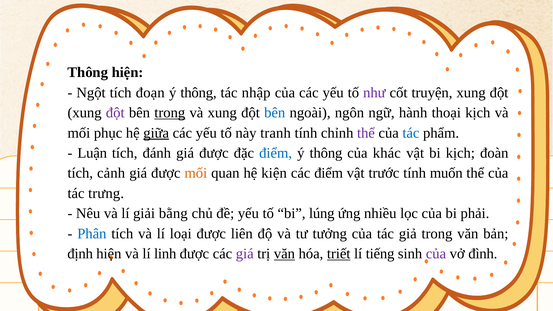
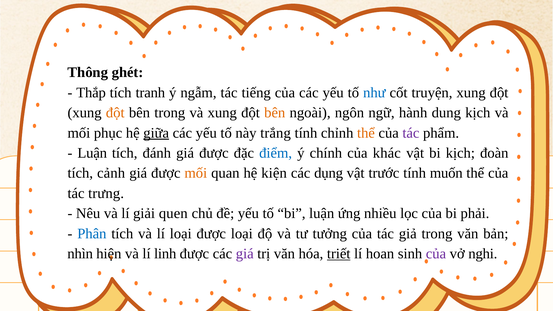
Thông hiện: hiện -> ghét (128, 73)
Ngột: Ngột -> Thắp (91, 93)
đoạn: đoạn -> tranh (150, 93)
thông: thông -> ngẫm (198, 93)
nhập: nhập -> tiếng (256, 93)
như colour: purple -> blue (374, 93)
đột colour: purple -> orange (115, 113)
trong underline: present -> none (170, 113)
bên colour: blue -> orange (275, 113)
thoại: thoại -> dung (446, 113)
tranh: tranh -> trắng (276, 133)
thể colour: purple -> orange (366, 133)
tác colour: blue -> purple (411, 133)
thông: thông -> chính (326, 153)
các điểm: điểm -> dụng (329, 173)
bằng: bằng -> quen (173, 213)
bi lúng: lúng -> luận (322, 213)
được liên: liên -> loại (242, 234)
định: định -> nhìn (80, 254)
văn underline: present -> none (284, 254)
tiếng: tiếng -> hoan (380, 254)
đình: đình -> nghi (483, 254)
